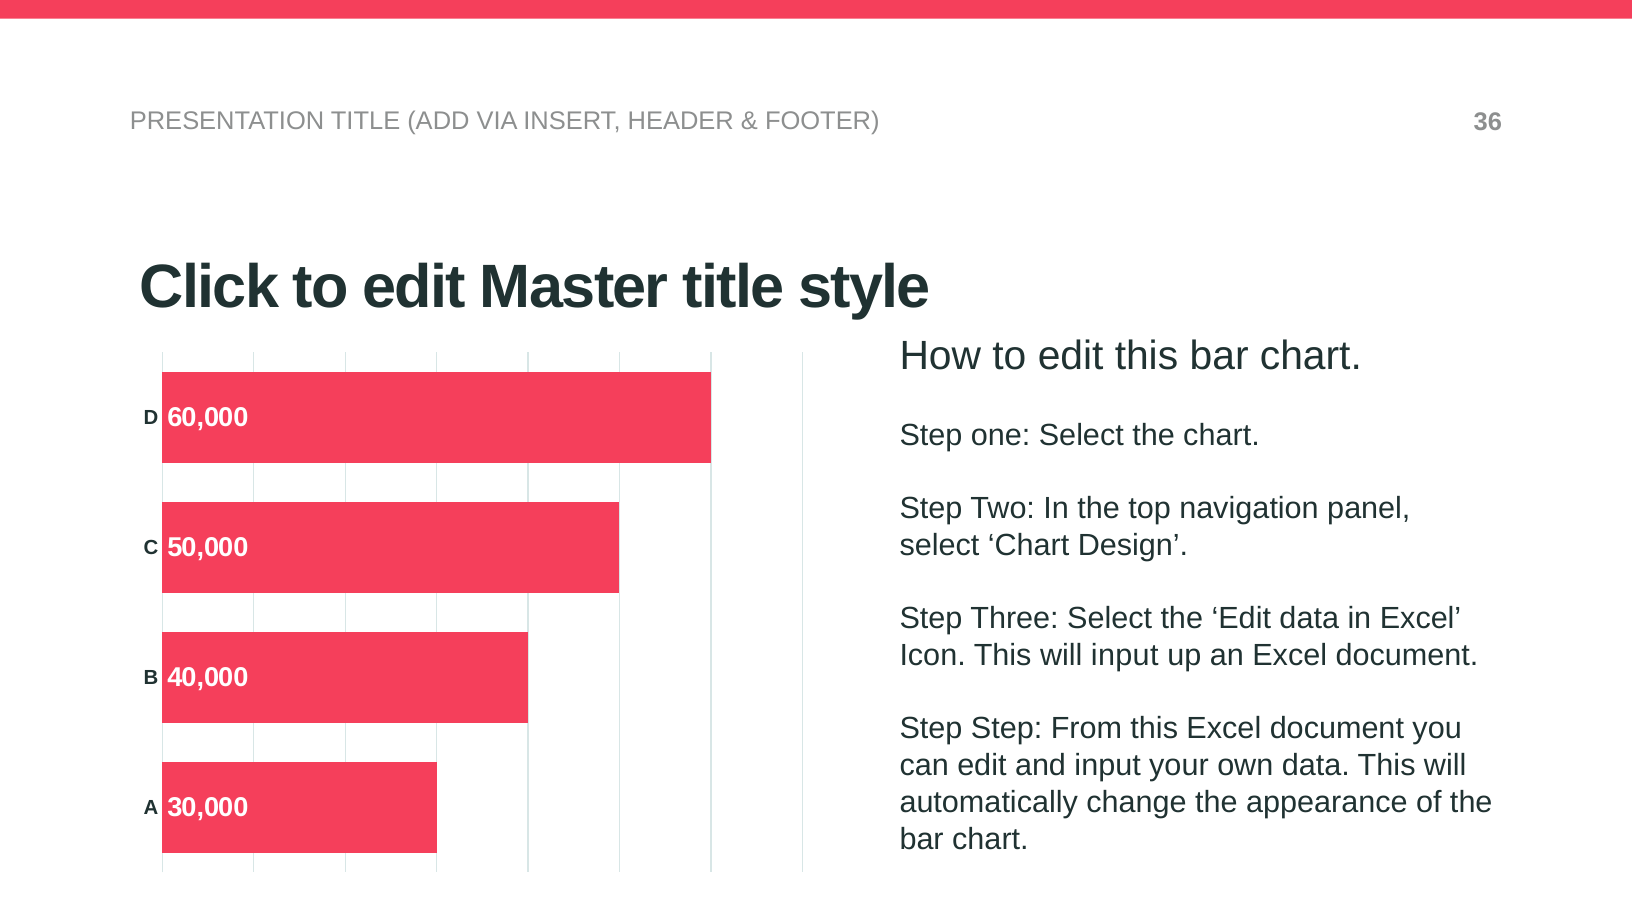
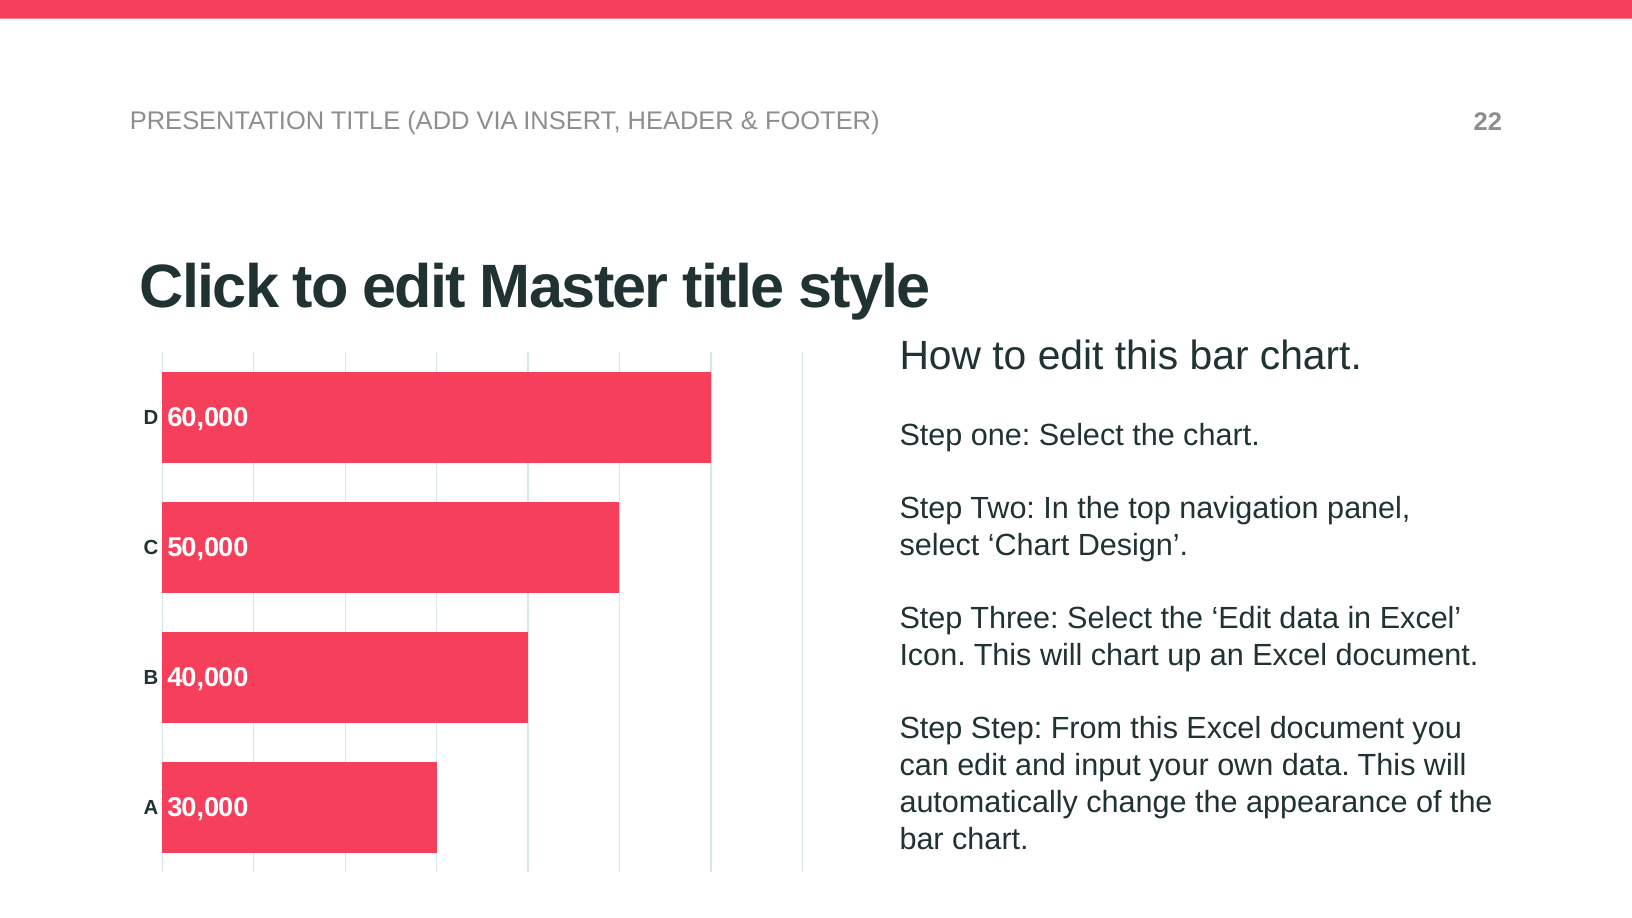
36: 36 -> 22 (1488, 122)
will input: input -> chart (1125, 655)
